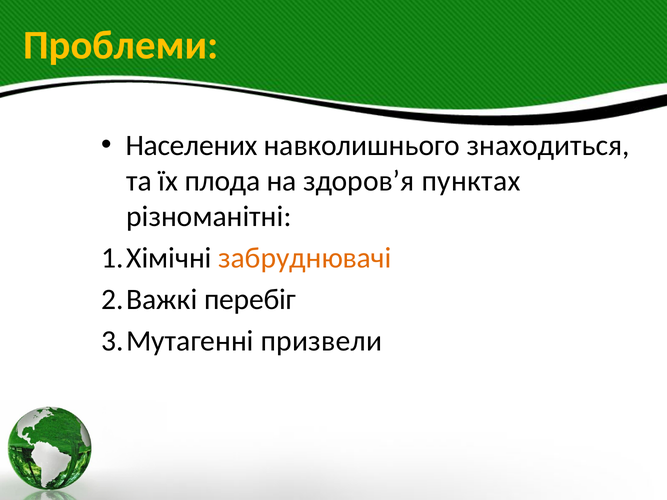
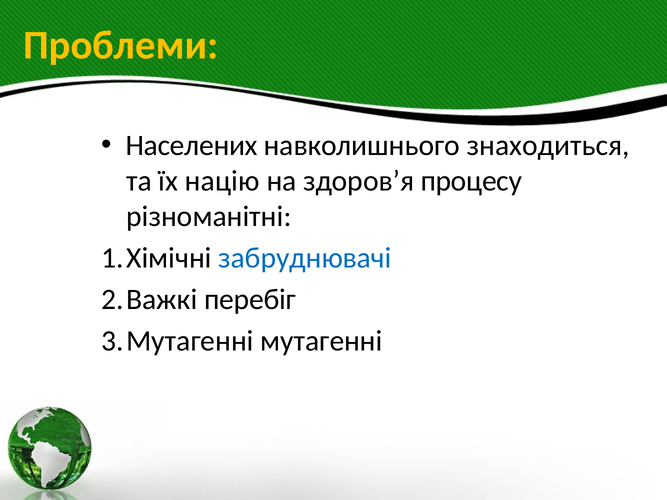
плода: плода -> націю (222, 181)
пунктах: пунктах -> процесу (471, 181)
забруднювачі colour: orange -> blue (305, 258)
призвели: призвели -> мутагенні (322, 341)
